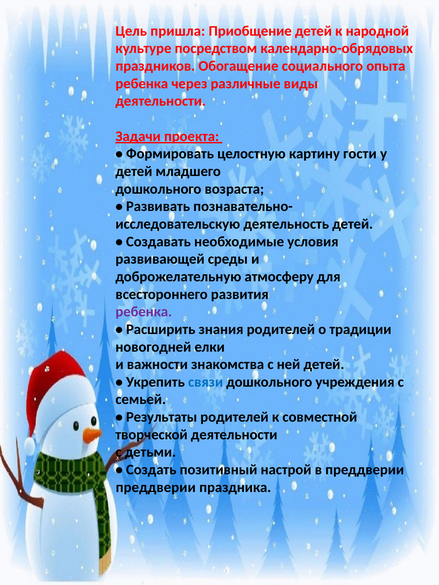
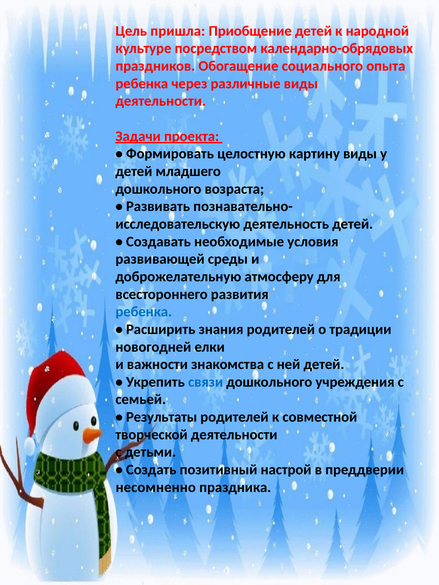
картину гости: гости -> виды (360, 154)
ребенка colour: purple -> blue (144, 312)
преддверии: преддверии -> несомненно (156, 488)
